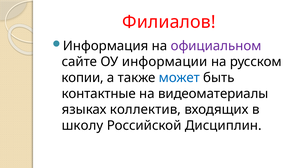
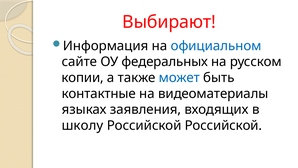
Филиалов: Филиалов -> Выбирают (169, 22)
официальном colour: purple -> blue (216, 46)
информации: информации -> федеральных (165, 62)
коллектив: коллектив -> заявления (145, 109)
Российской Дисциплин: Дисциплин -> Российской (223, 125)
